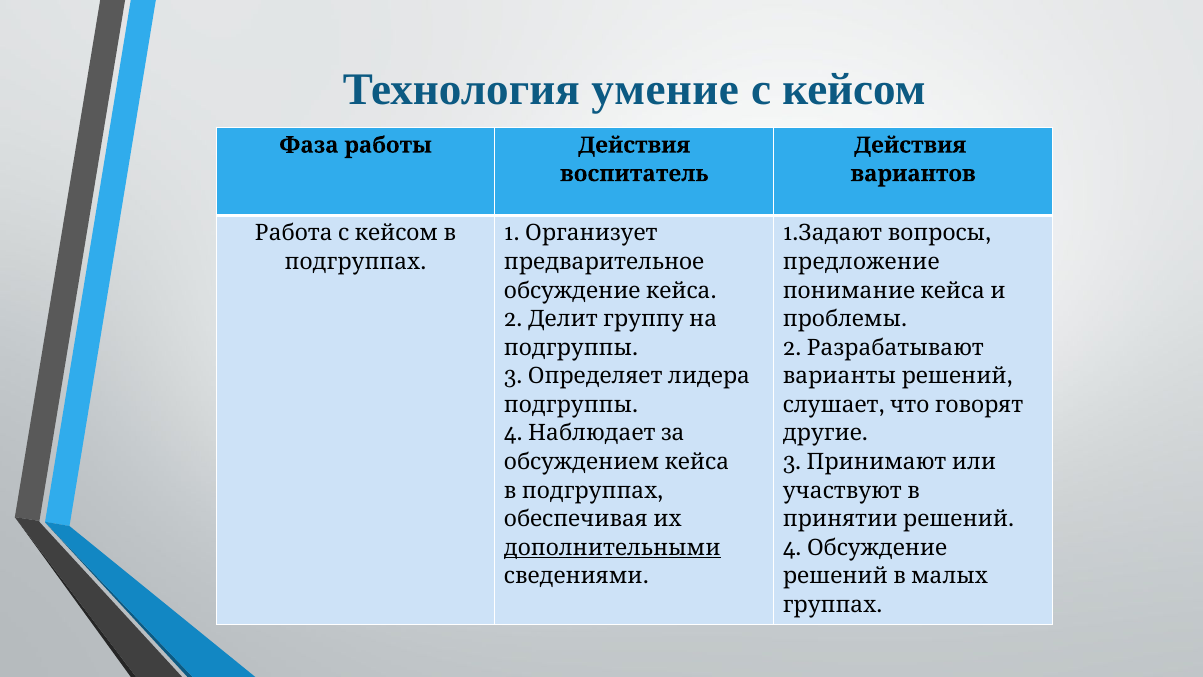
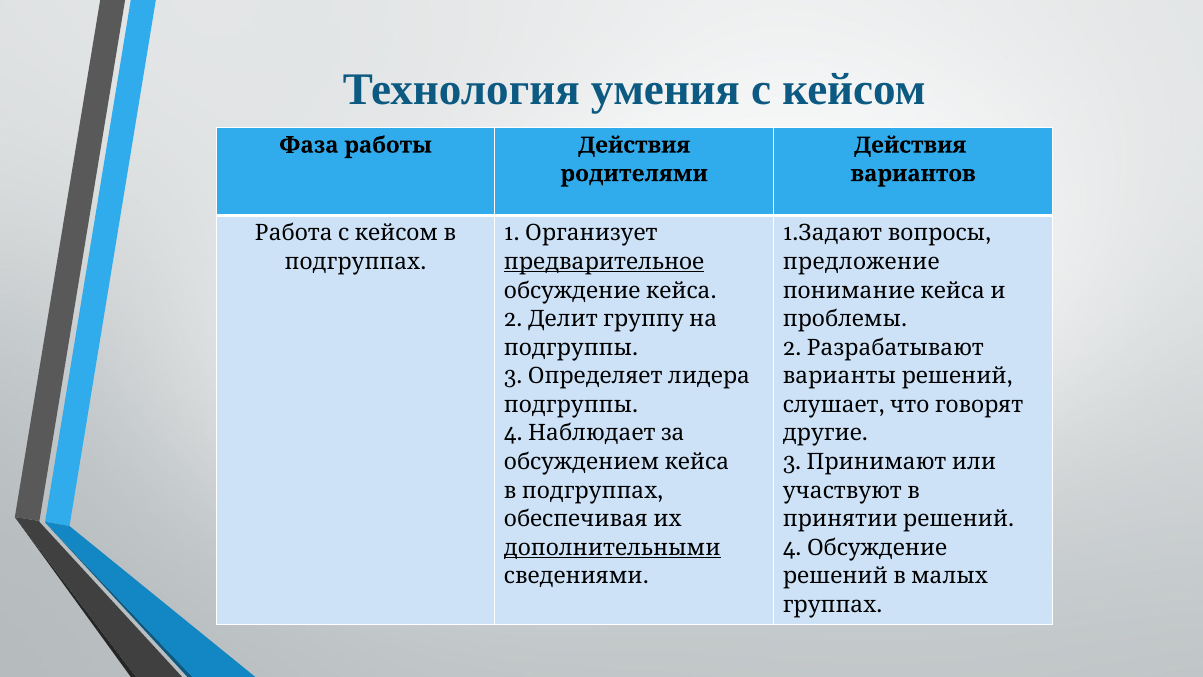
умение: умение -> умения (665, 90)
воспитатель: воспитатель -> родителями (634, 174)
предварительное underline: none -> present (604, 262)
